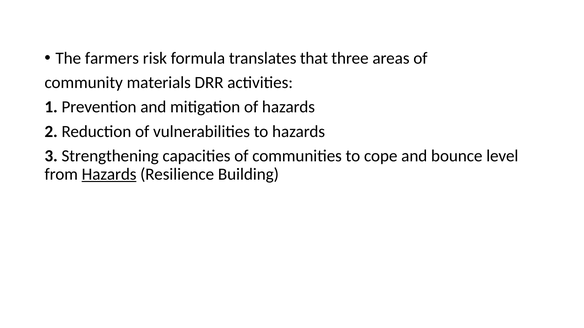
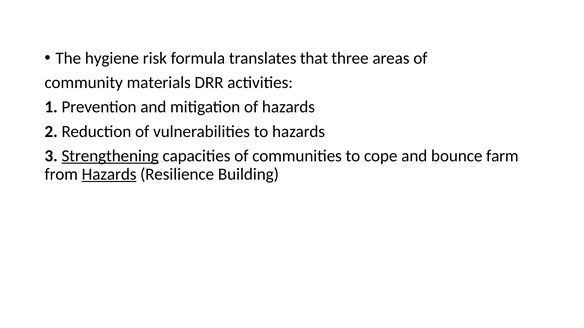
farmers: farmers -> hygiene (112, 58)
Strengthening underline: none -> present (110, 156)
level: level -> farm (502, 156)
